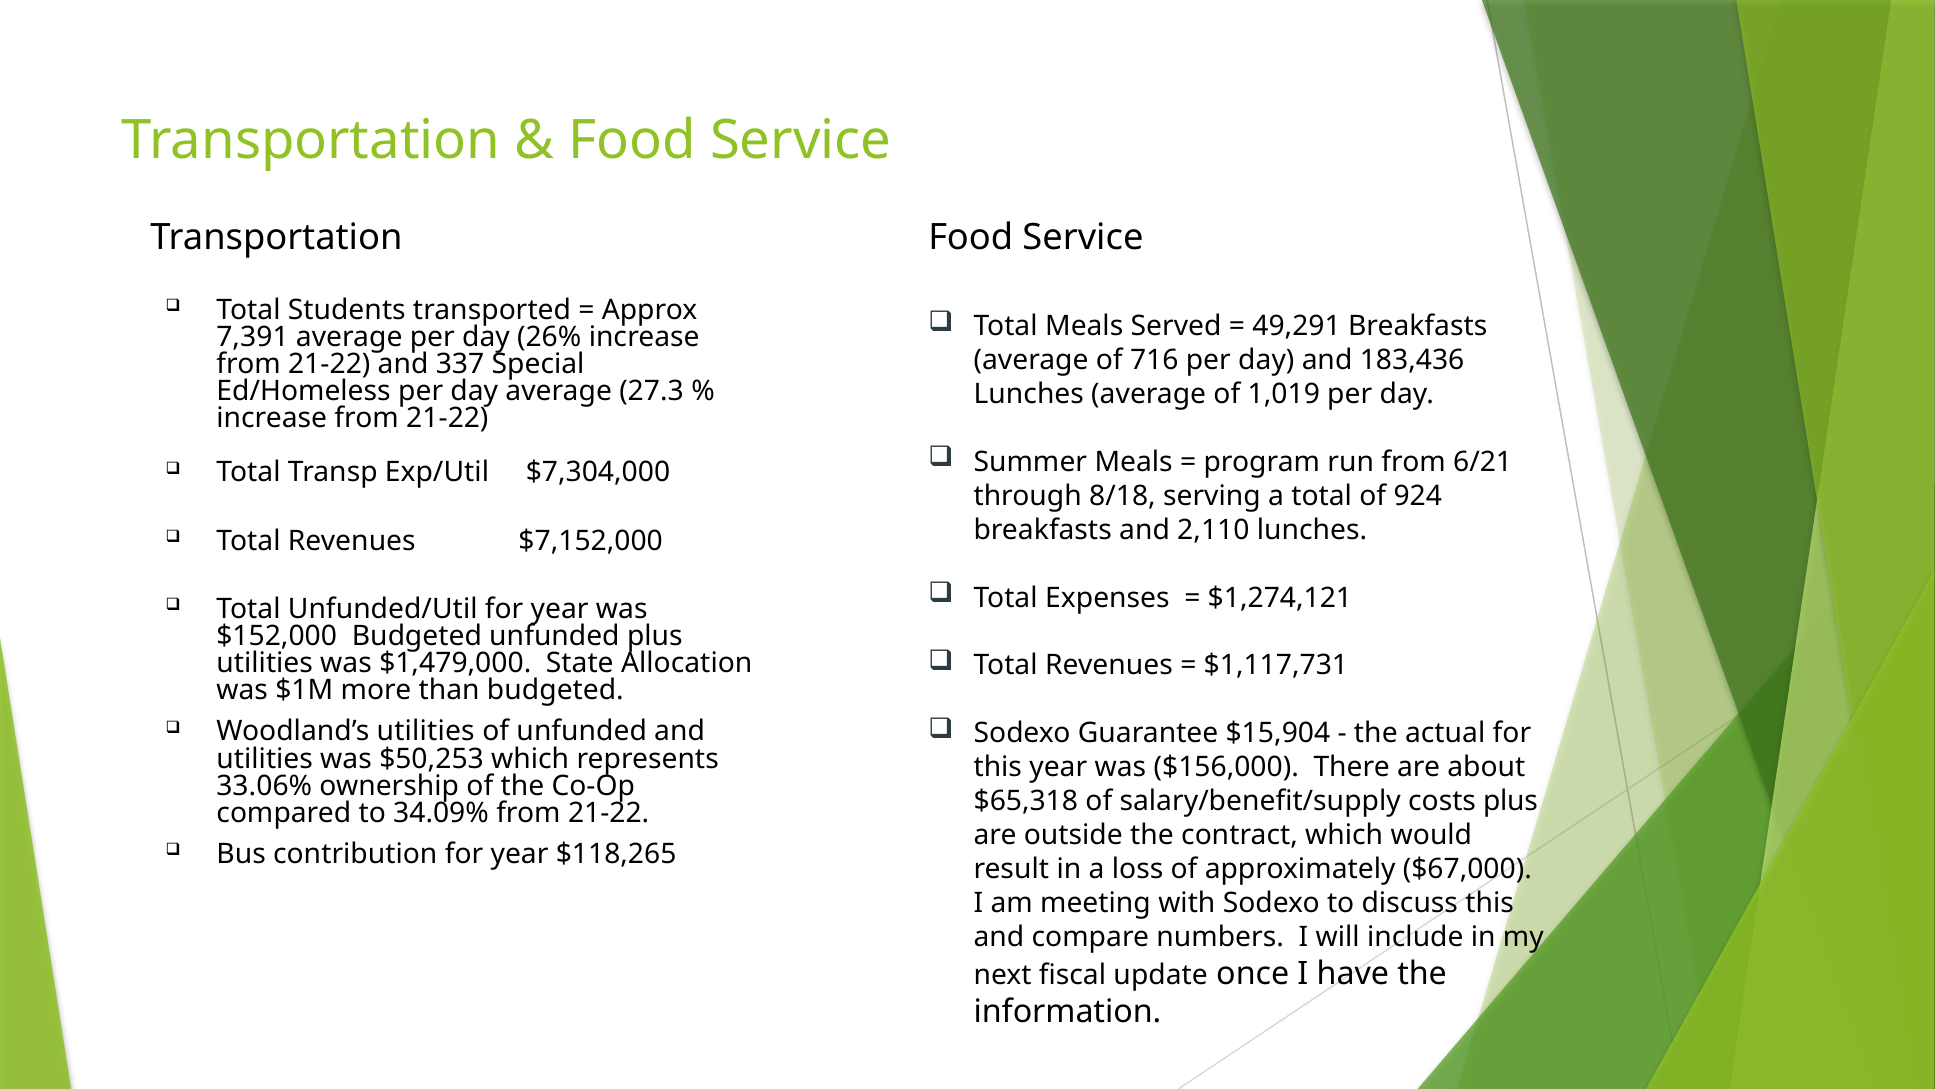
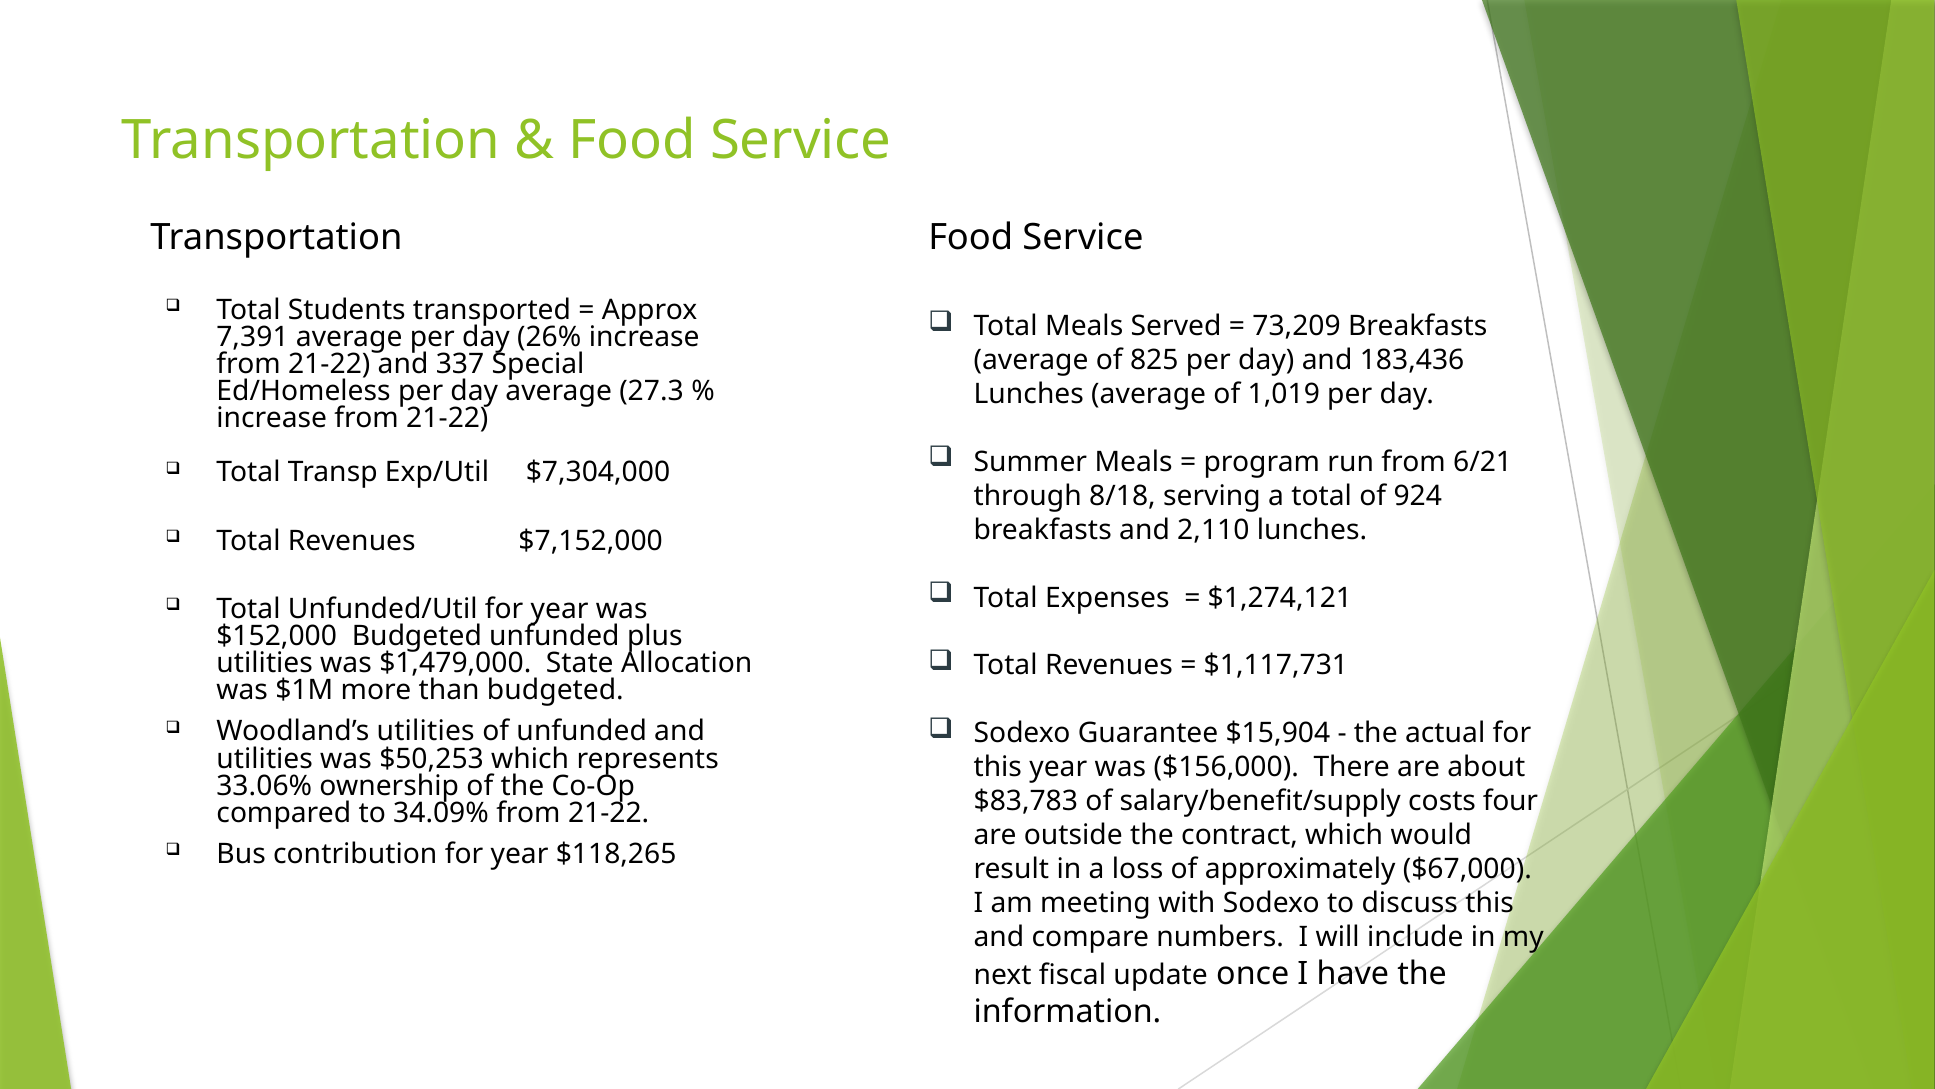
49,291: 49,291 -> 73,209 (1297, 326)
716: 716 -> 825 (1154, 360)
$65,318: $65,318 -> $83,783 (1026, 801)
costs plus: plus -> four (1510, 801)
